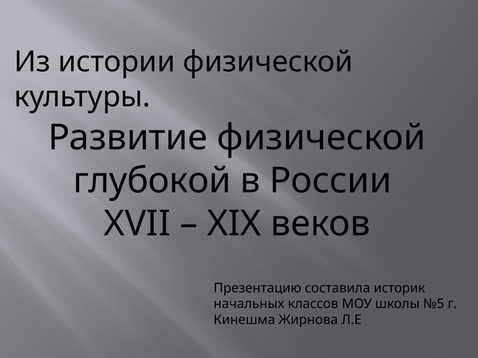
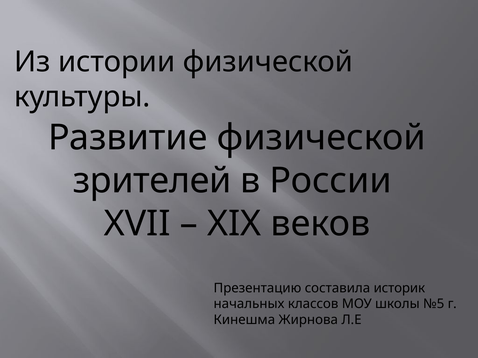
глубокой: глубокой -> зрителей (152, 181)
